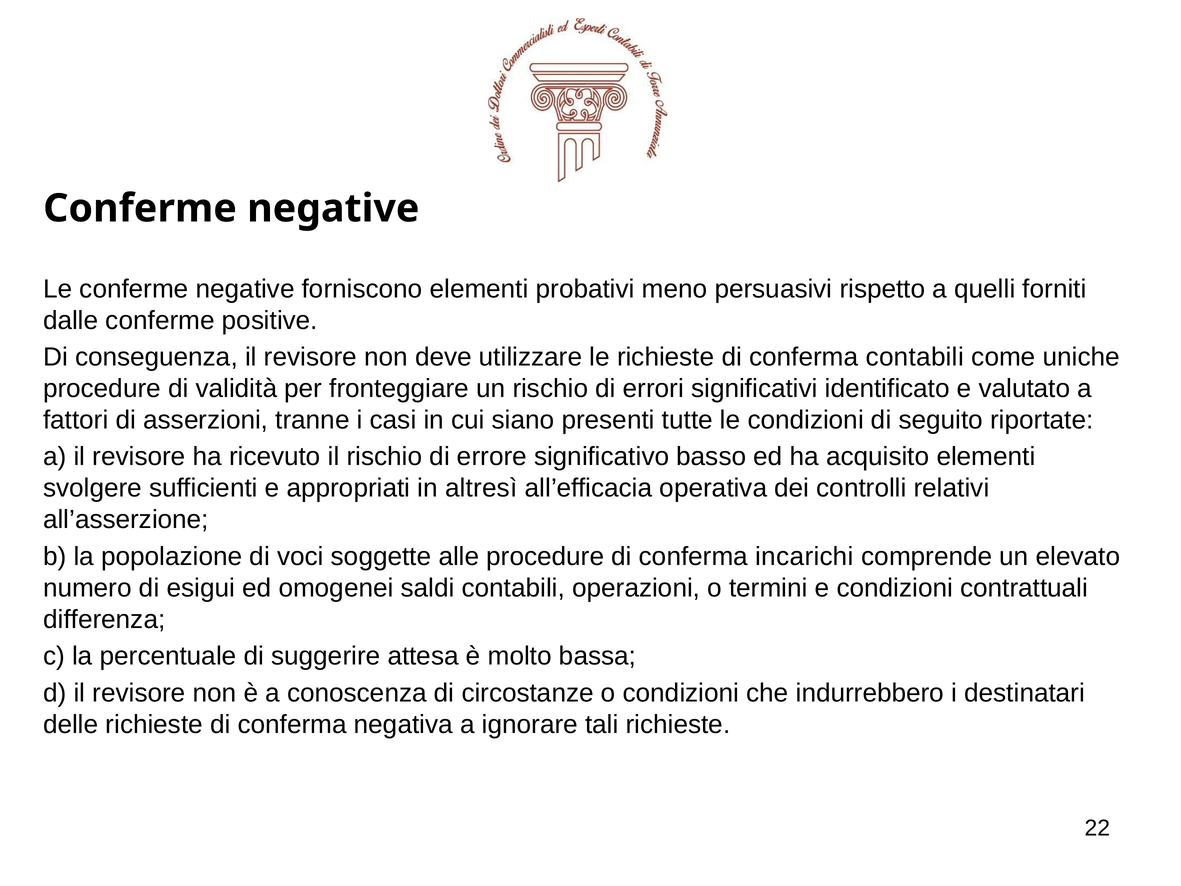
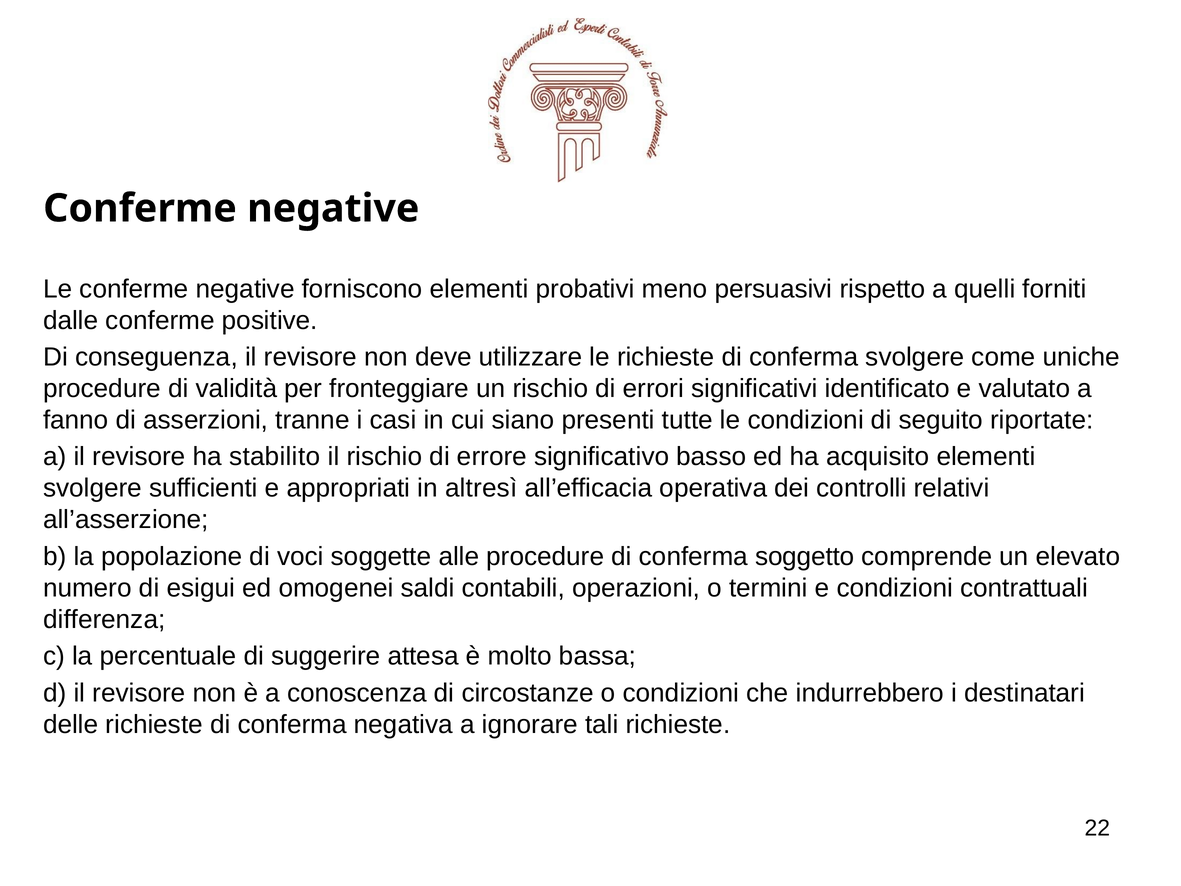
conferma contabili: contabili -> svolgere (915, 357)
fattori: fattori -> fanno (76, 420)
ricevuto: ricevuto -> stabilito (275, 457)
incarichi: incarichi -> soggetto (805, 556)
